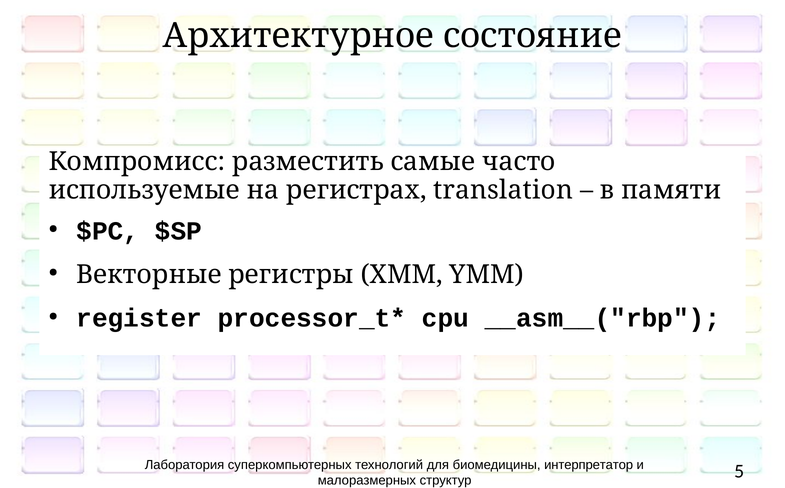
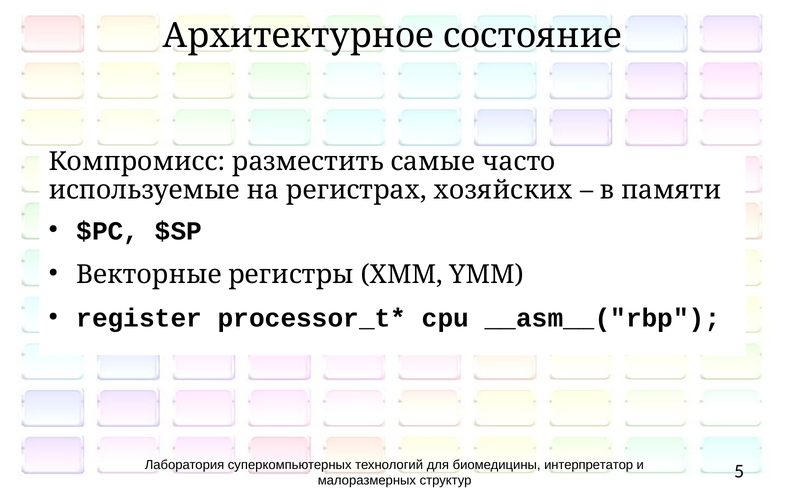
translation: translation -> хозяйских (503, 190)
